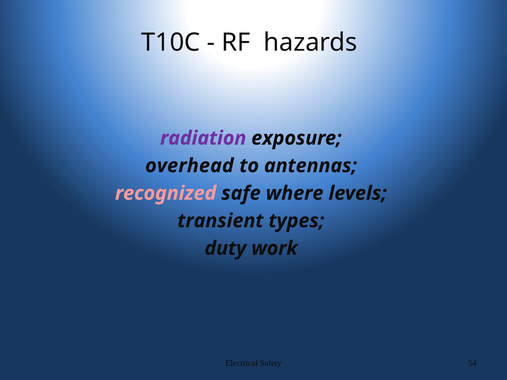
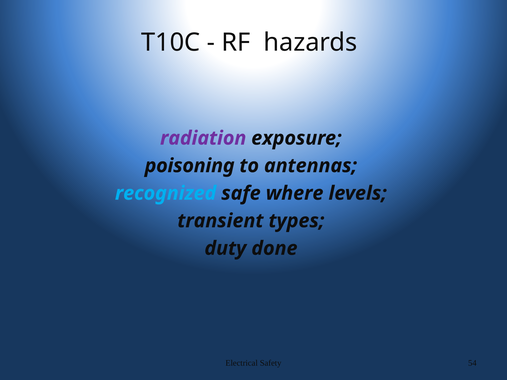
overhead: overhead -> poisoning (190, 166)
recognized colour: pink -> light blue (166, 193)
work: work -> done (274, 248)
